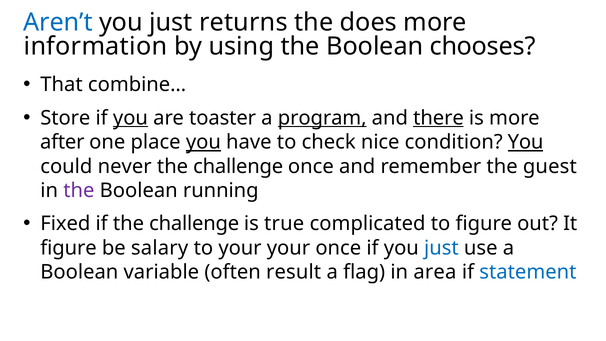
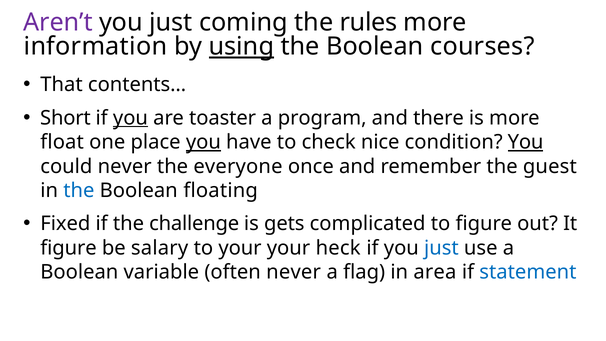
Aren’t colour: blue -> purple (58, 22)
returns: returns -> coming (243, 22)
does: does -> rules (369, 22)
using underline: none -> present (241, 47)
chooses: chooses -> courses (482, 47)
combine…: combine… -> contents… (137, 85)
Store: Store -> Short (65, 118)
program underline: present -> none (322, 118)
there underline: present -> none (439, 118)
after: after -> float (62, 142)
challenge: challenge -> everyone (238, 166)
the colour: purple -> blue (79, 191)
running: running -> floating (221, 191)
true: true -> gets (284, 224)
your once: once -> heck (338, 248)
often result: result -> never (294, 272)
